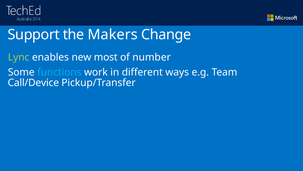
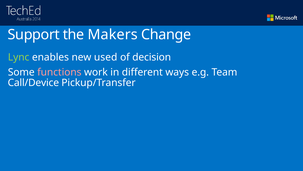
most: most -> used (106, 57)
number: number -> decision (152, 57)
functions colour: light blue -> pink (59, 72)
